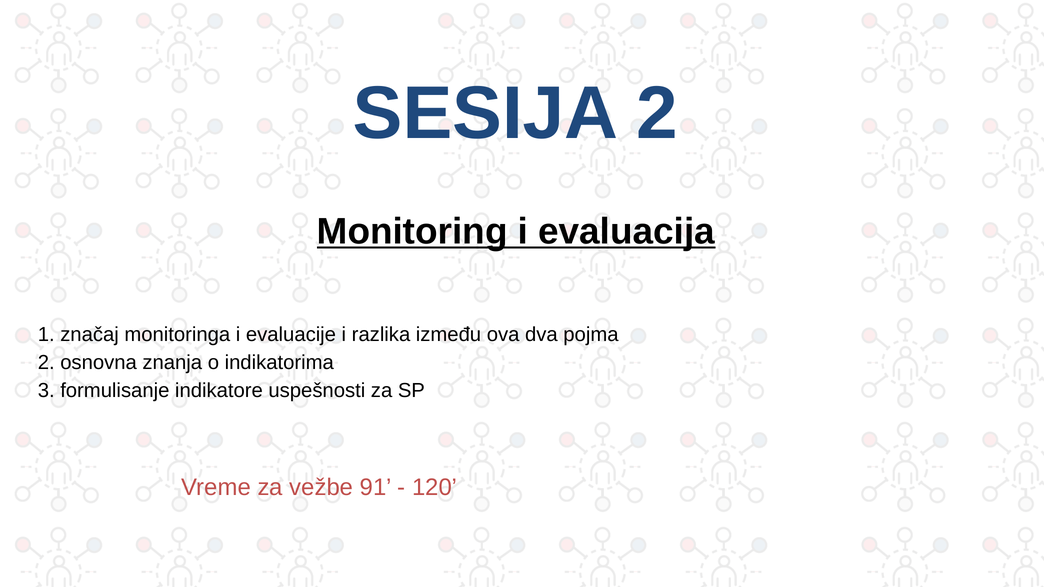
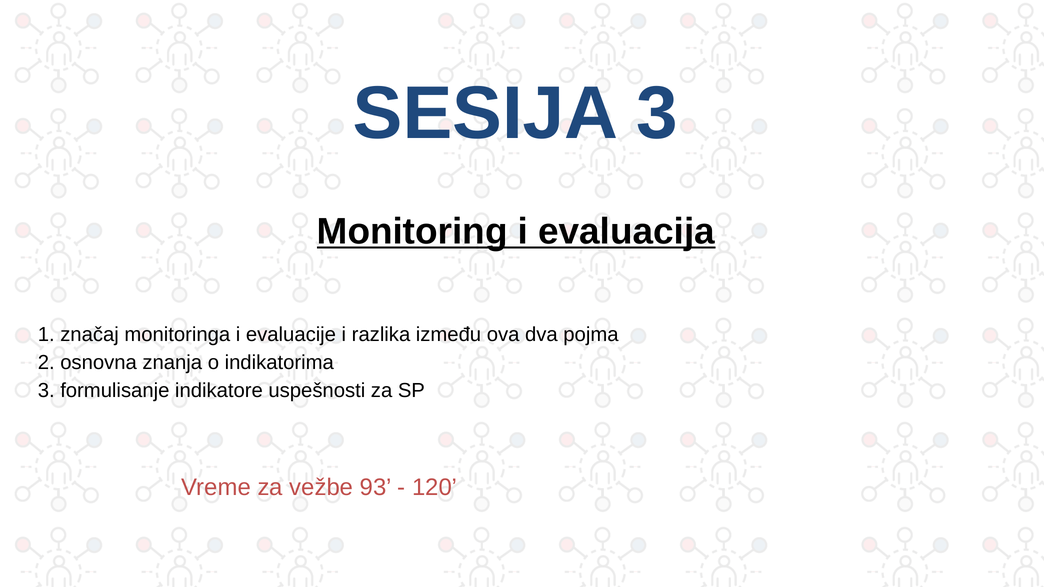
SESIJA 2: 2 -> 3 (657, 113)
91: 91 -> 93 (376, 488)
